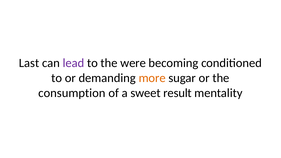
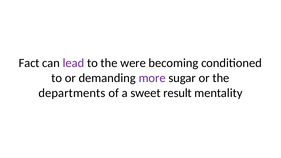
Last: Last -> Fact (29, 63)
more colour: orange -> purple (152, 78)
consumption: consumption -> departments (72, 93)
